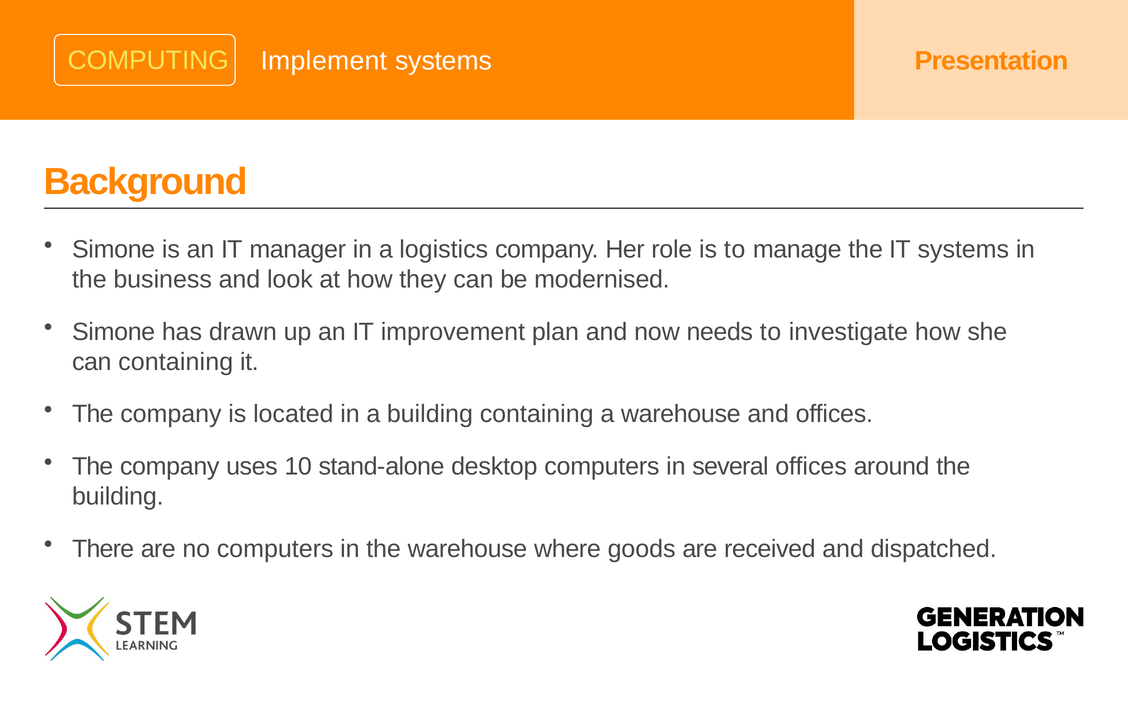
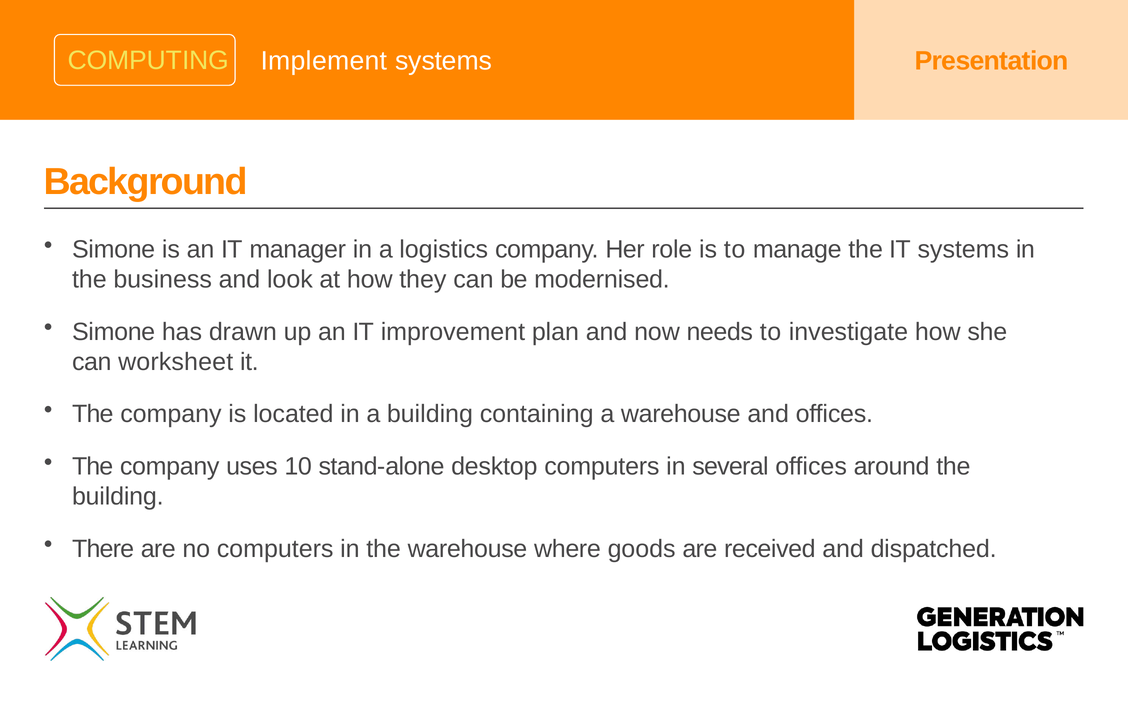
can containing: containing -> worksheet (176, 362)
